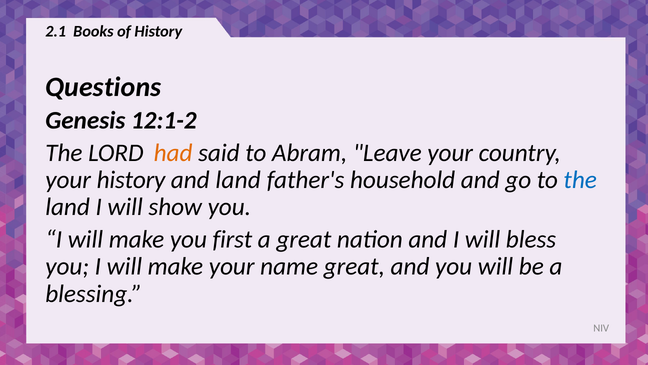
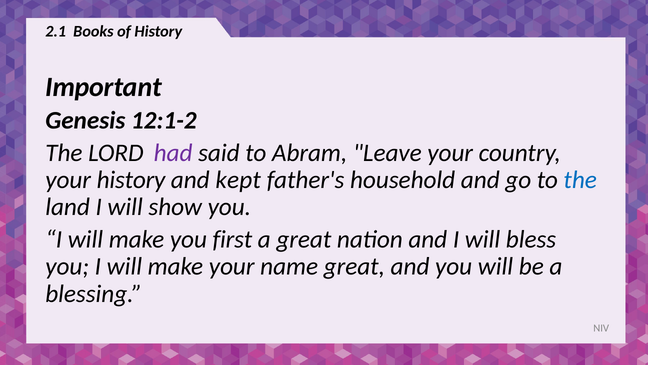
Questions: Questions -> Important (104, 87)
had colour: orange -> purple (173, 153)
and land: land -> kept (238, 180)
